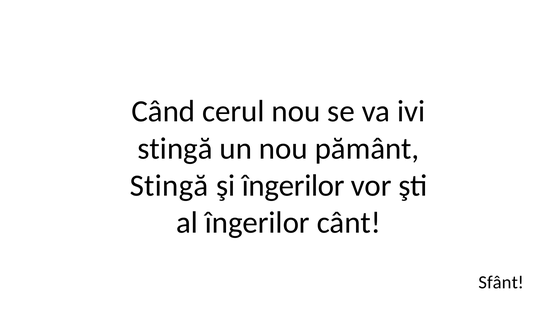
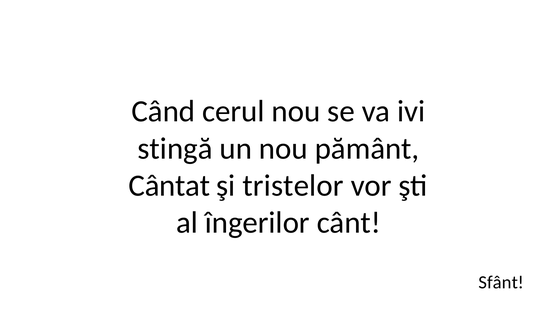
Stingă: Stingă -> Cântat (169, 186)
şi îngerilor: îngerilor -> tristelor (293, 186)
